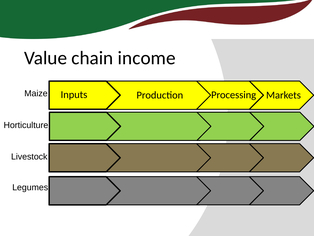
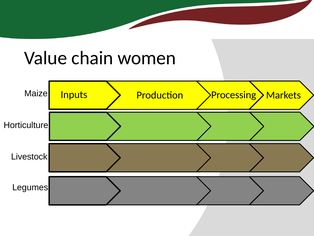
income: income -> women (147, 58)
